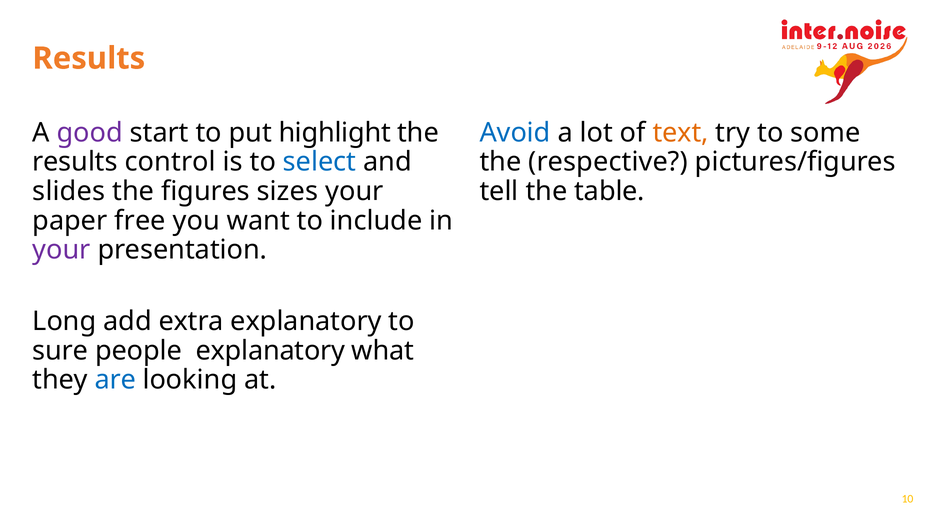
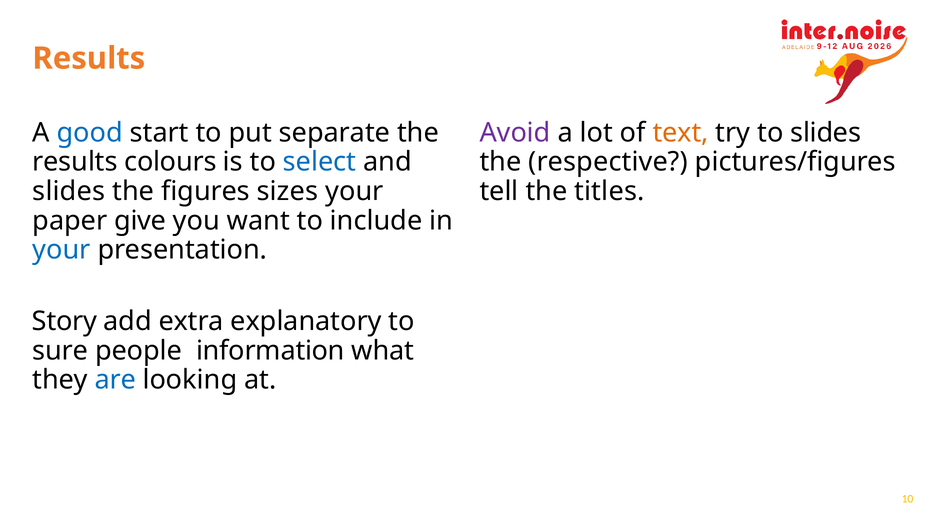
good colour: purple -> blue (90, 133)
highlight: highlight -> separate (335, 133)
Avoid colour: blue -> purple (515, 133)
to some: some -> slides (826, 133)
control: control -> colours (170, 162)
table: table -> titles (609, 191)
free: free -> give (140, 221)
your colour: purple -> blue (61, 250)
Long: Long -> Story (64, 322)
people explanatory: explanatory -> information (270, 351)
